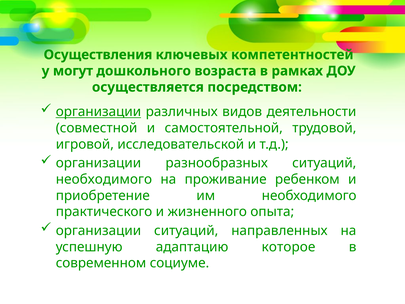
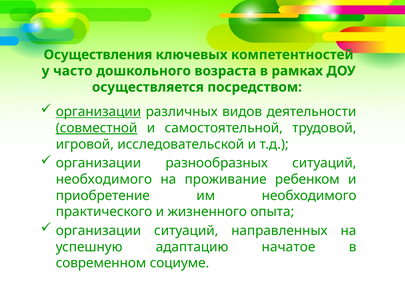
могут: могут -> часто (73, 71)
совместной underline: none -> present (97, 128)
которое: которое -> начатое (288, 247)
